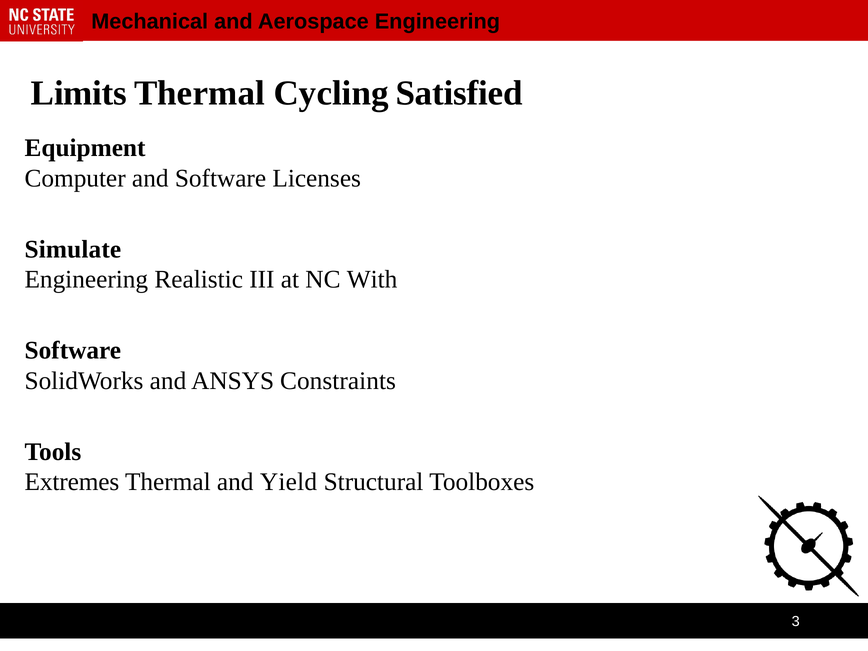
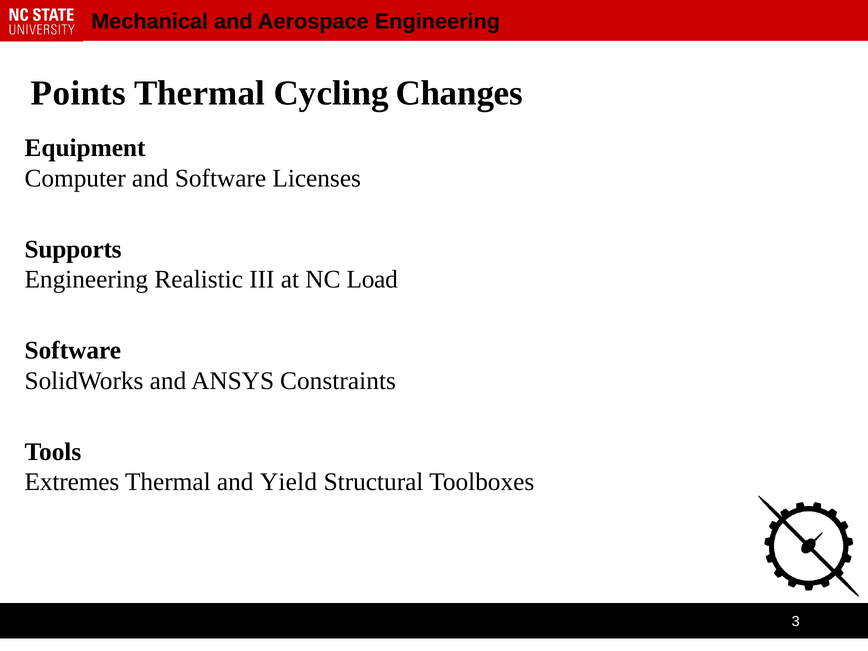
Limits: Limits -> Points (79, 93)
Satisfied: Satisfied -> Changes (459, 93)
Simulate: Simulate -> Supports (73, 249)
With: With -> Load (372, 280)
